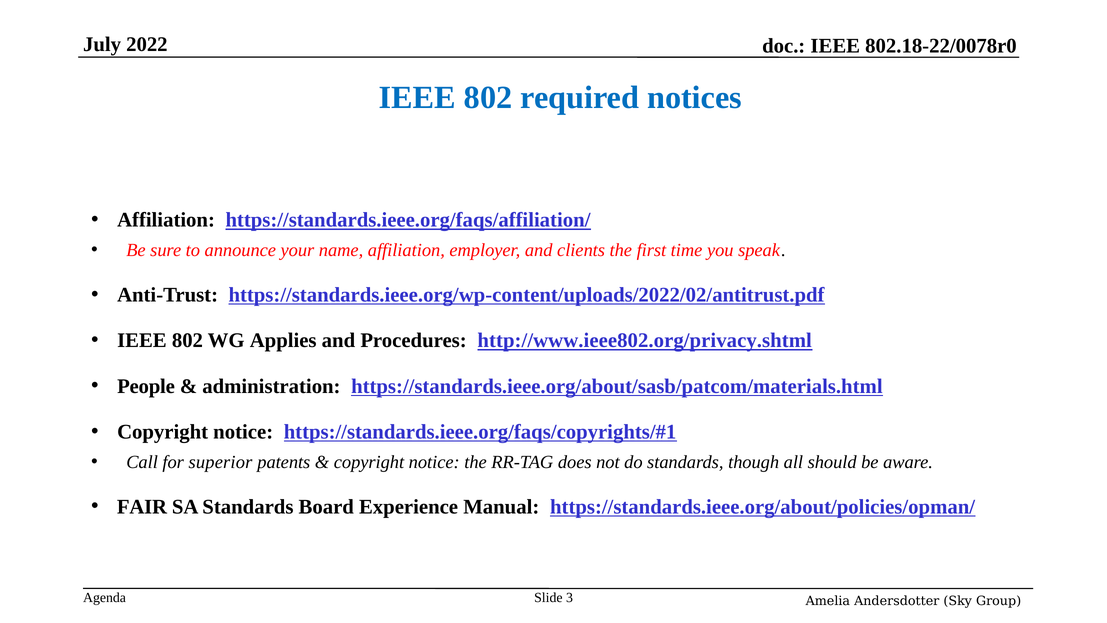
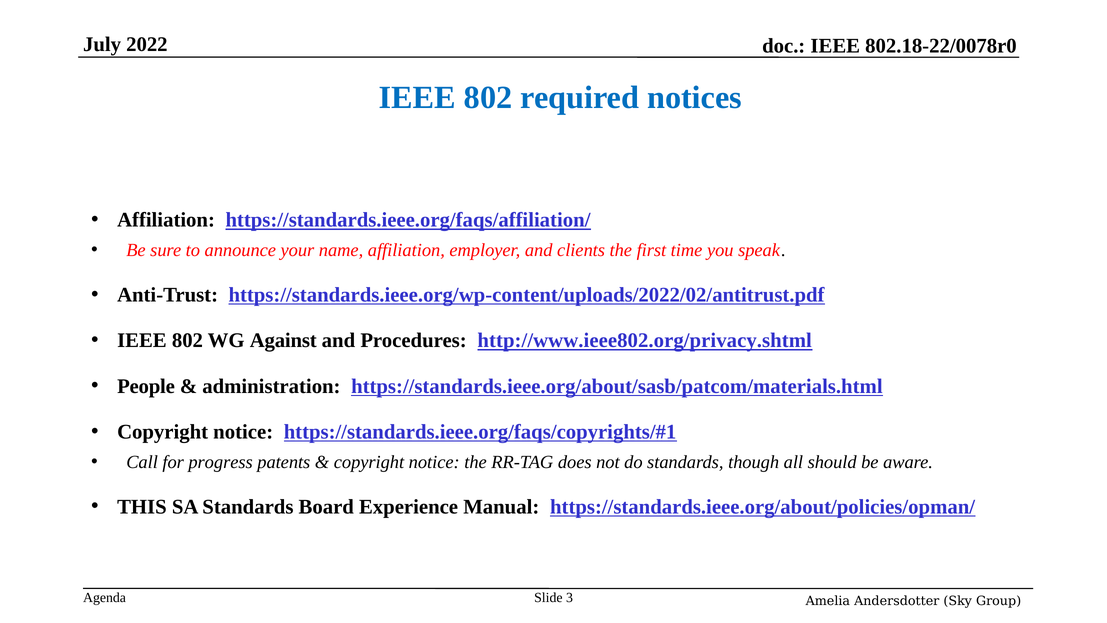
Applies: Applies -> Against (283, 340)
superior: superior -> progress (221, 462)
FAIR: FAIR -> THIS (142, 506)
